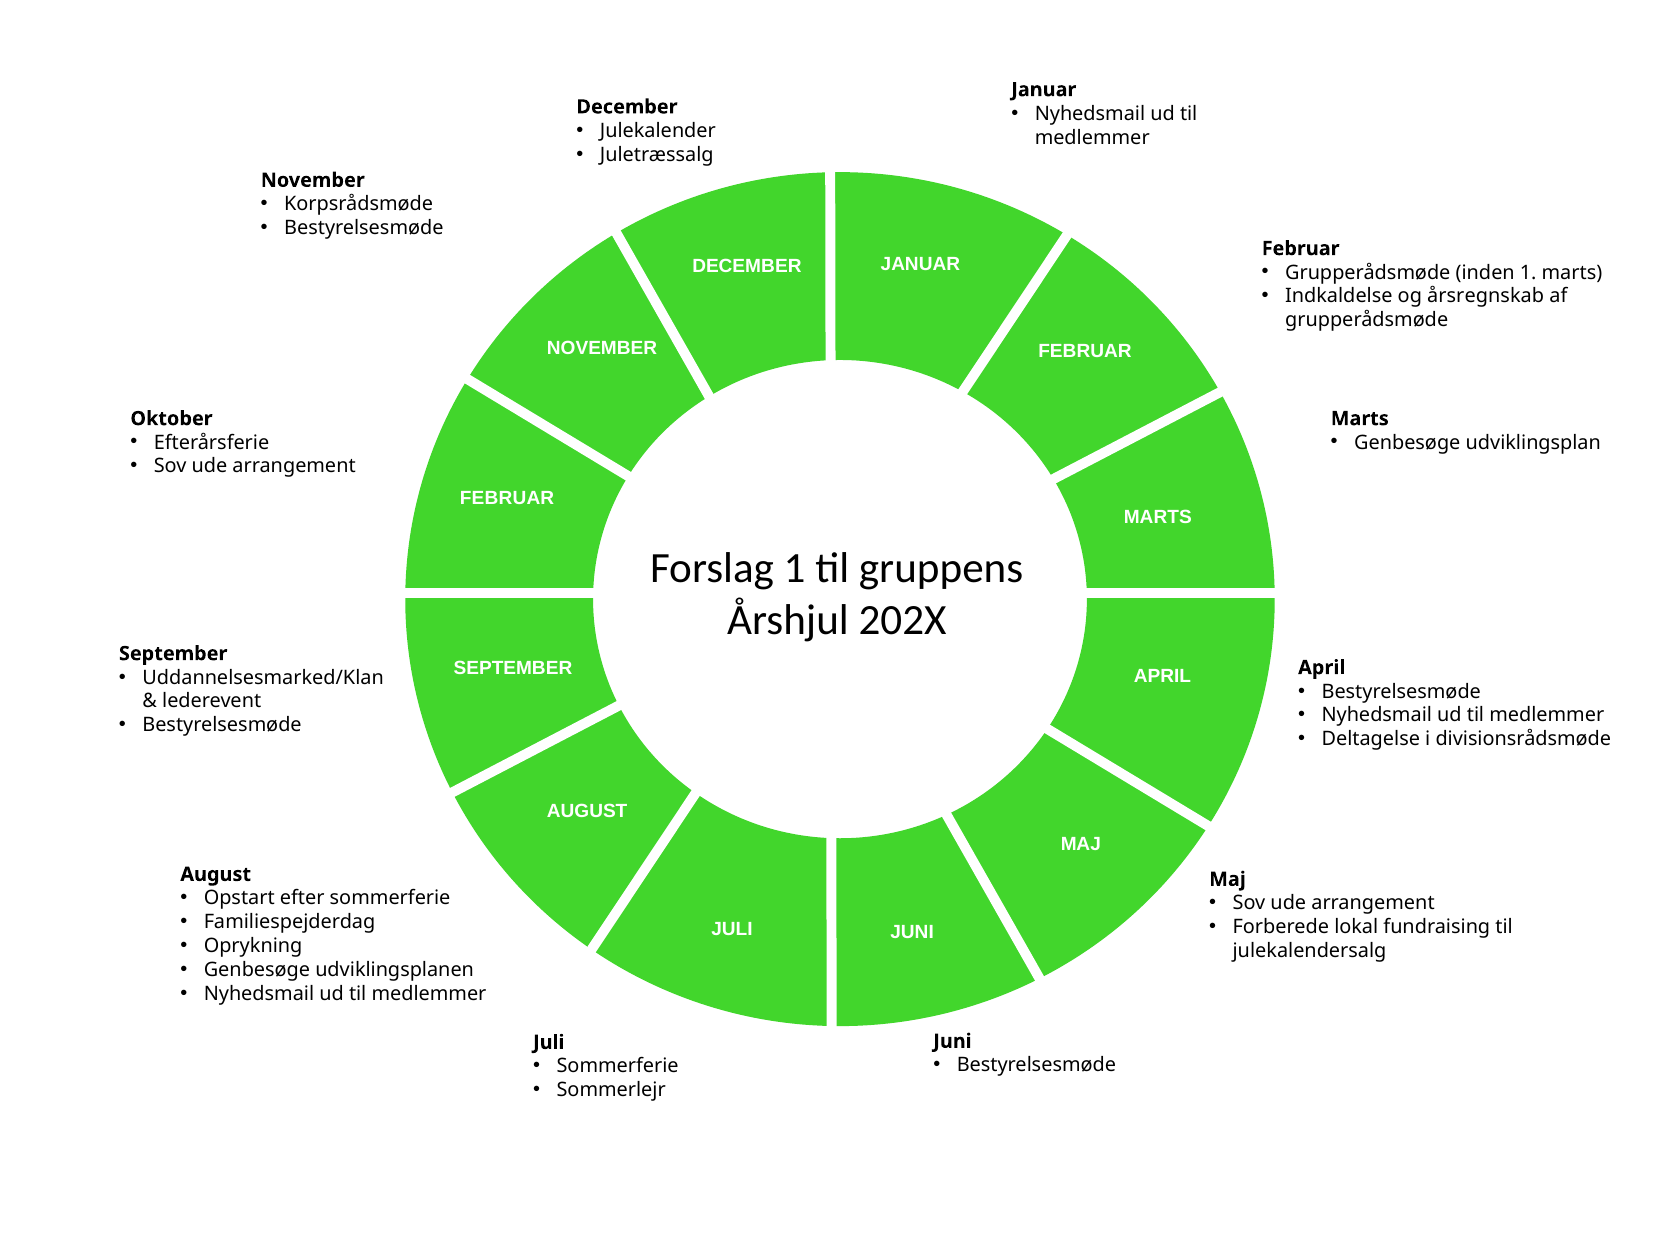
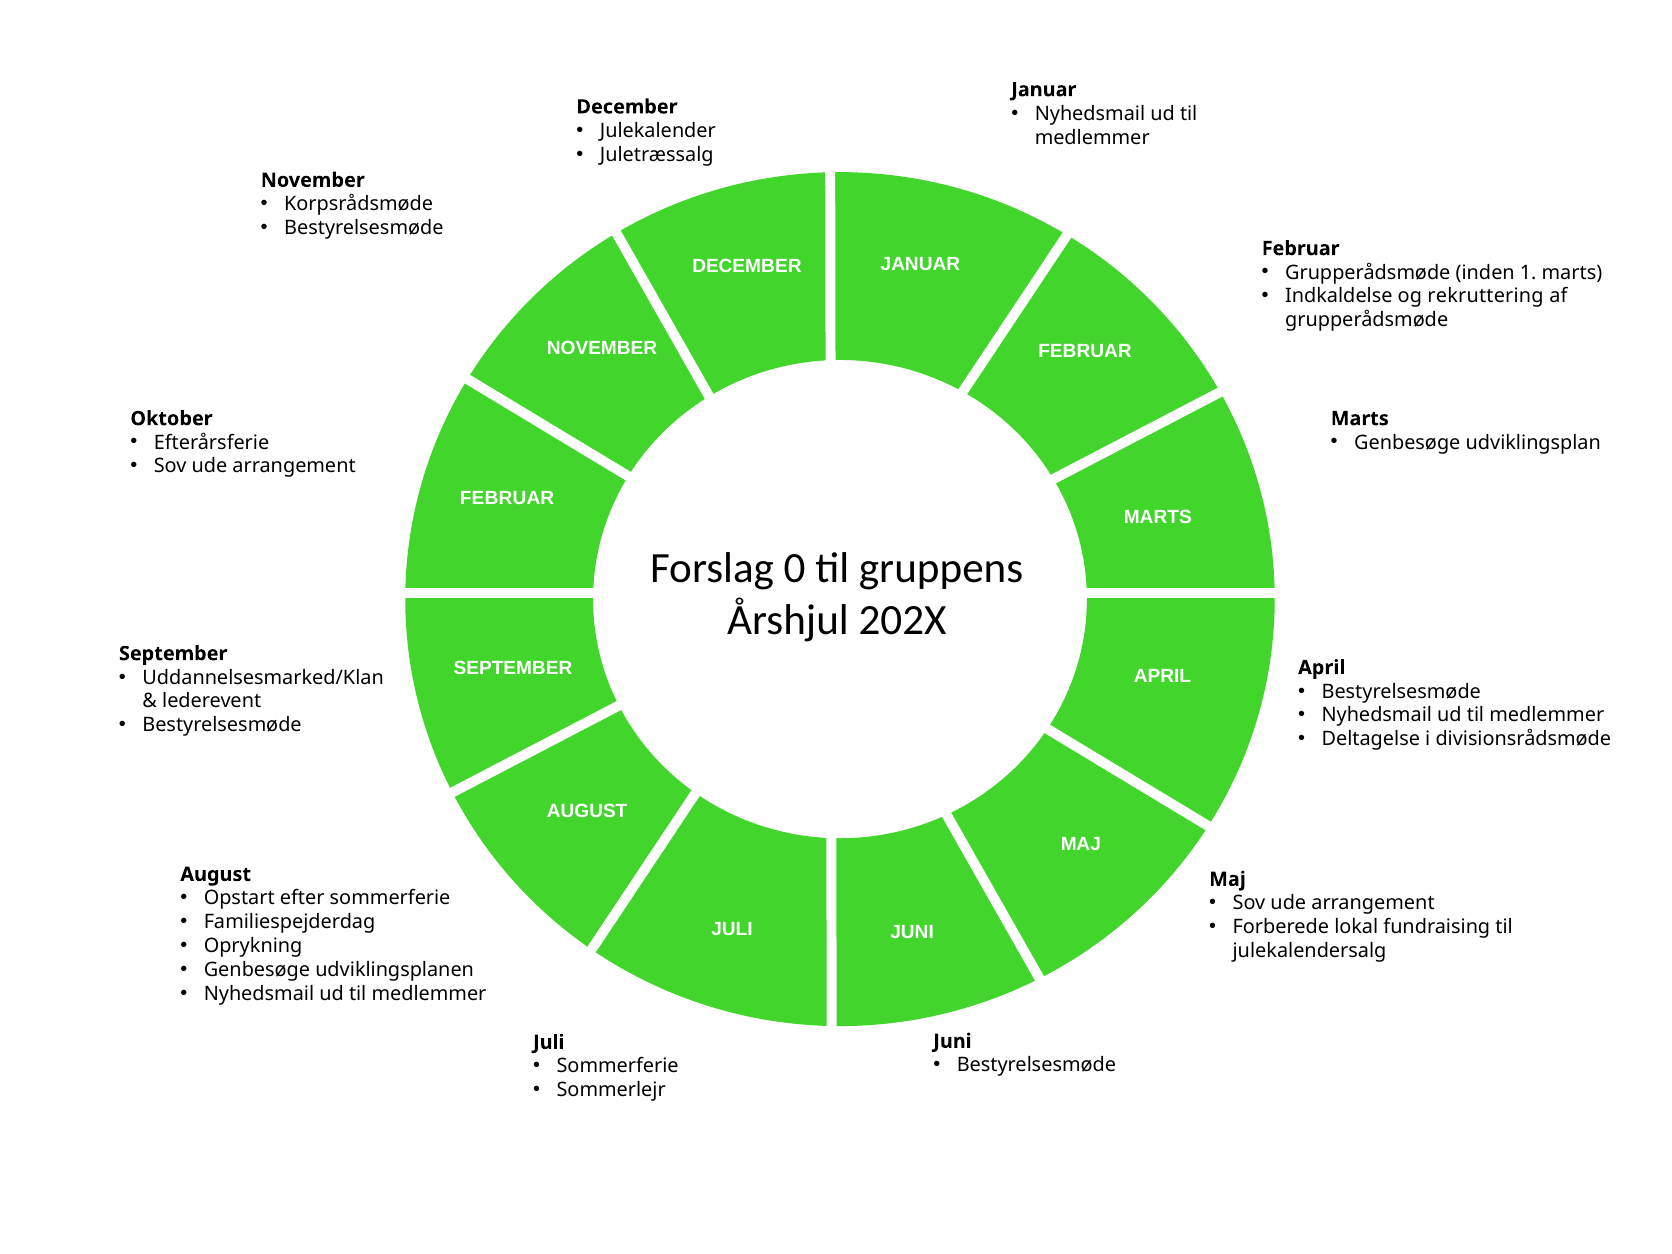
årsregnskab: årsregnskab -> rekruttering (1486, 296)
Forslag 1: 1 -> 0 (795, 568)
